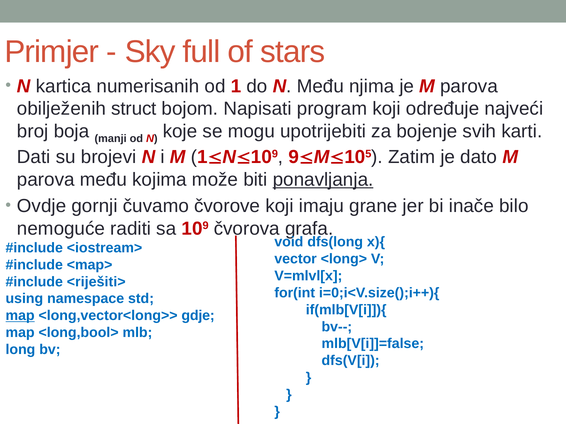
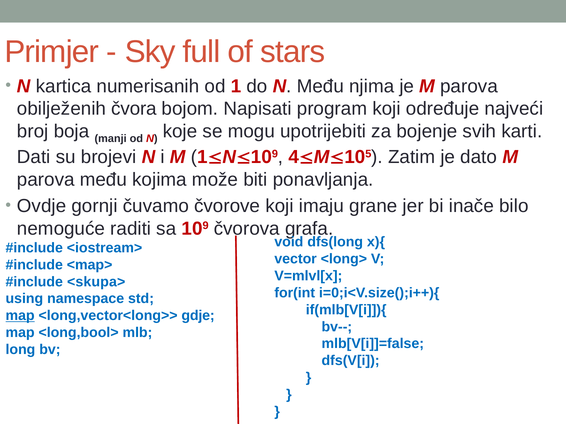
struct: struct -> čvora (134, 109)
9: 9 -> 4 (294, 157)
ponavljanja underline: present -> none (323, 180)
<riješiti>: <riješiti> -> <skupa> (96, 282)
